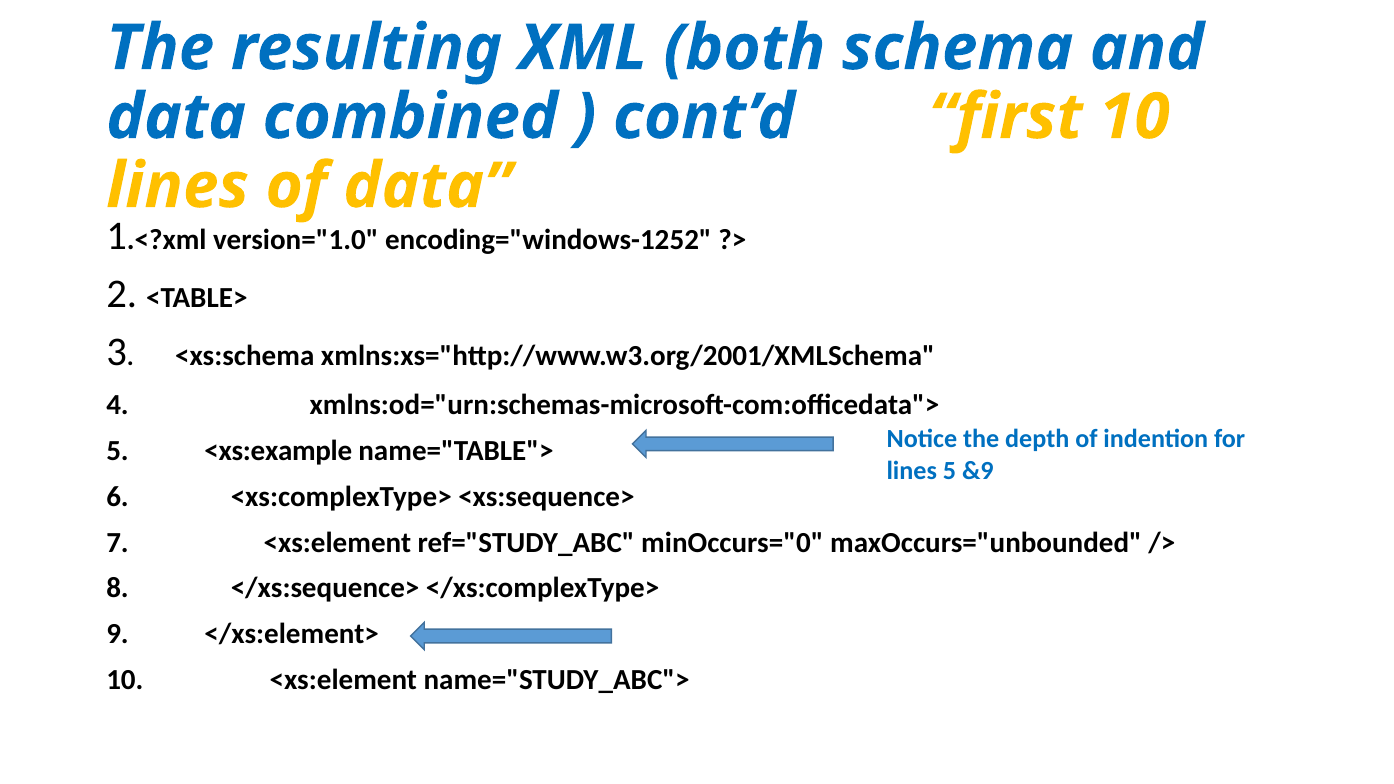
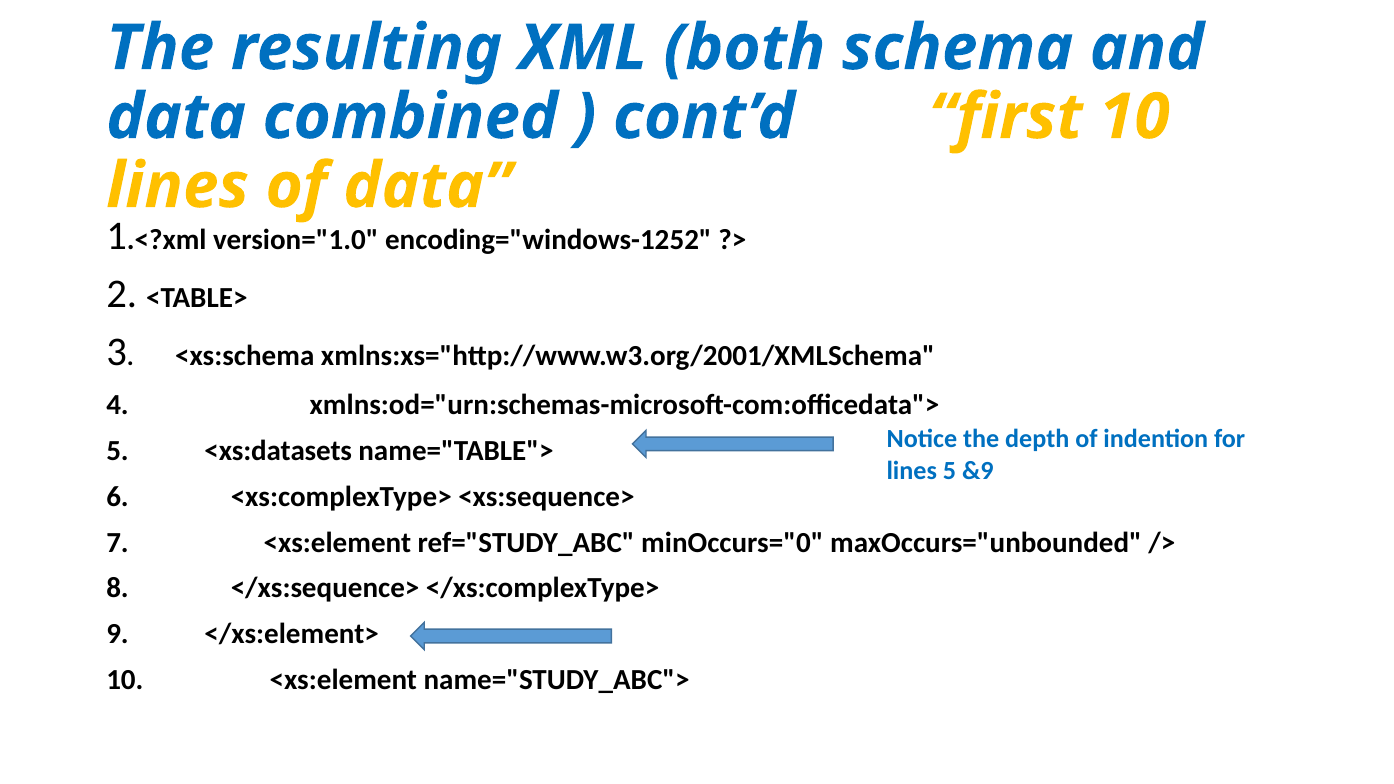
<xs:example: <xs:example -> <xs:datasets (278, 451)
